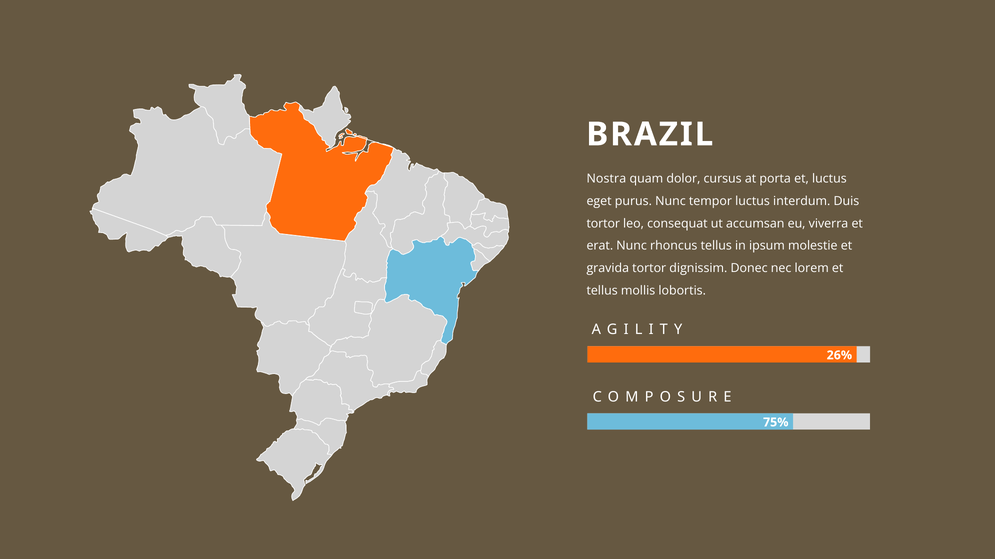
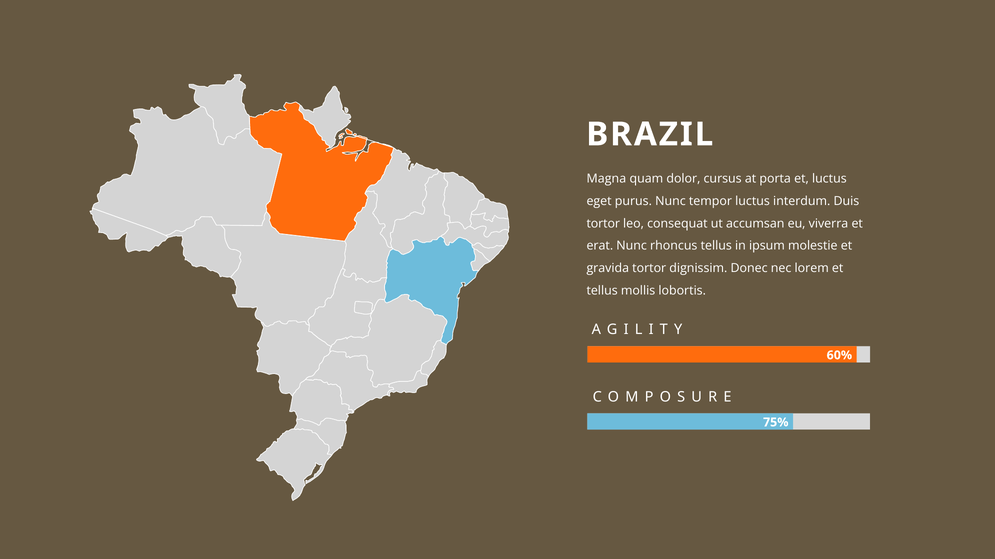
Nostra: Nostra -> Magna (606, 179)
26%: 26% -> 60% (839, 356)
